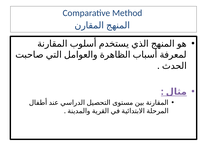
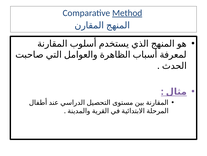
Method underline: none -> present (127, 13)
